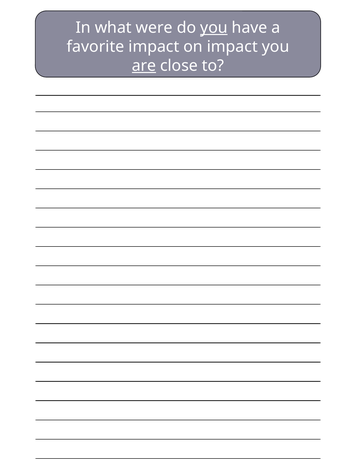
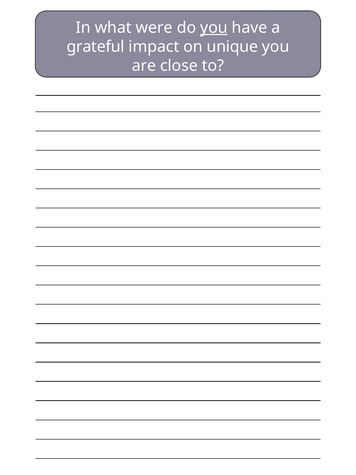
favorite: favorite -> grateful (96, 47)
on impact: impact -> unique (232, 47)
are underline: present -> none (144, 66)
